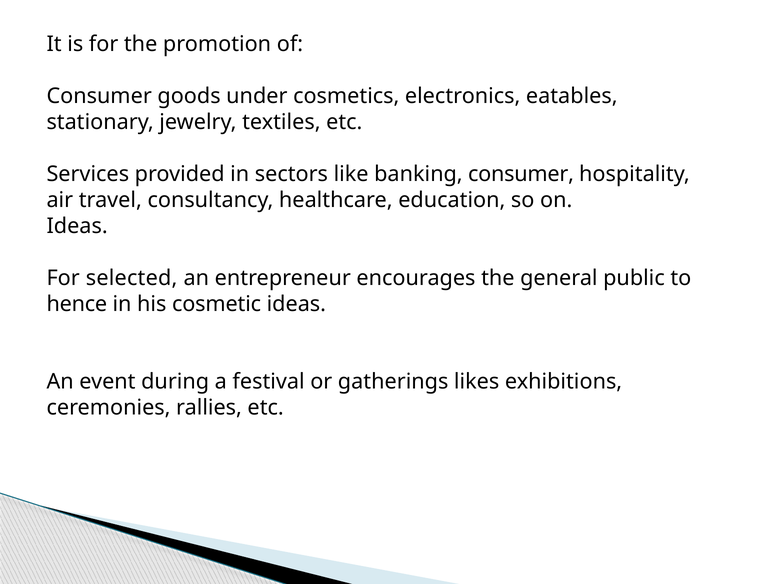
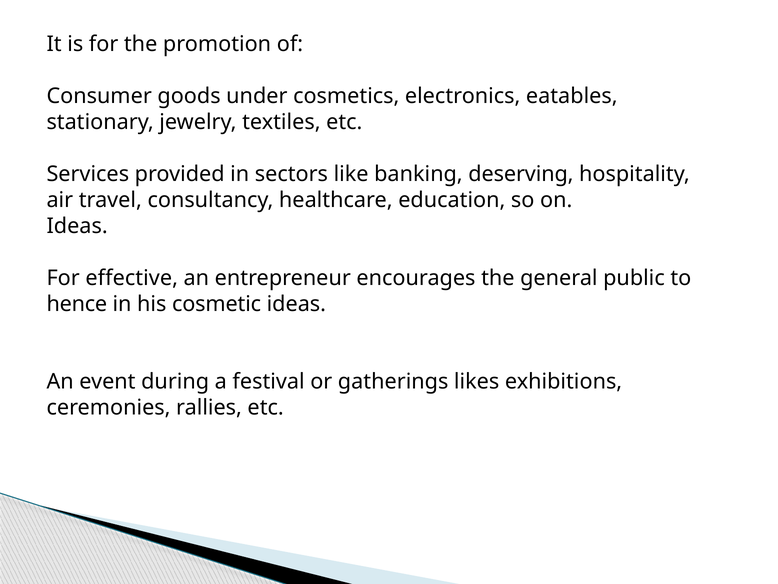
banking consumer: consumer -> deserving (521, 174)
selected: selected -> effective (132, 278)
